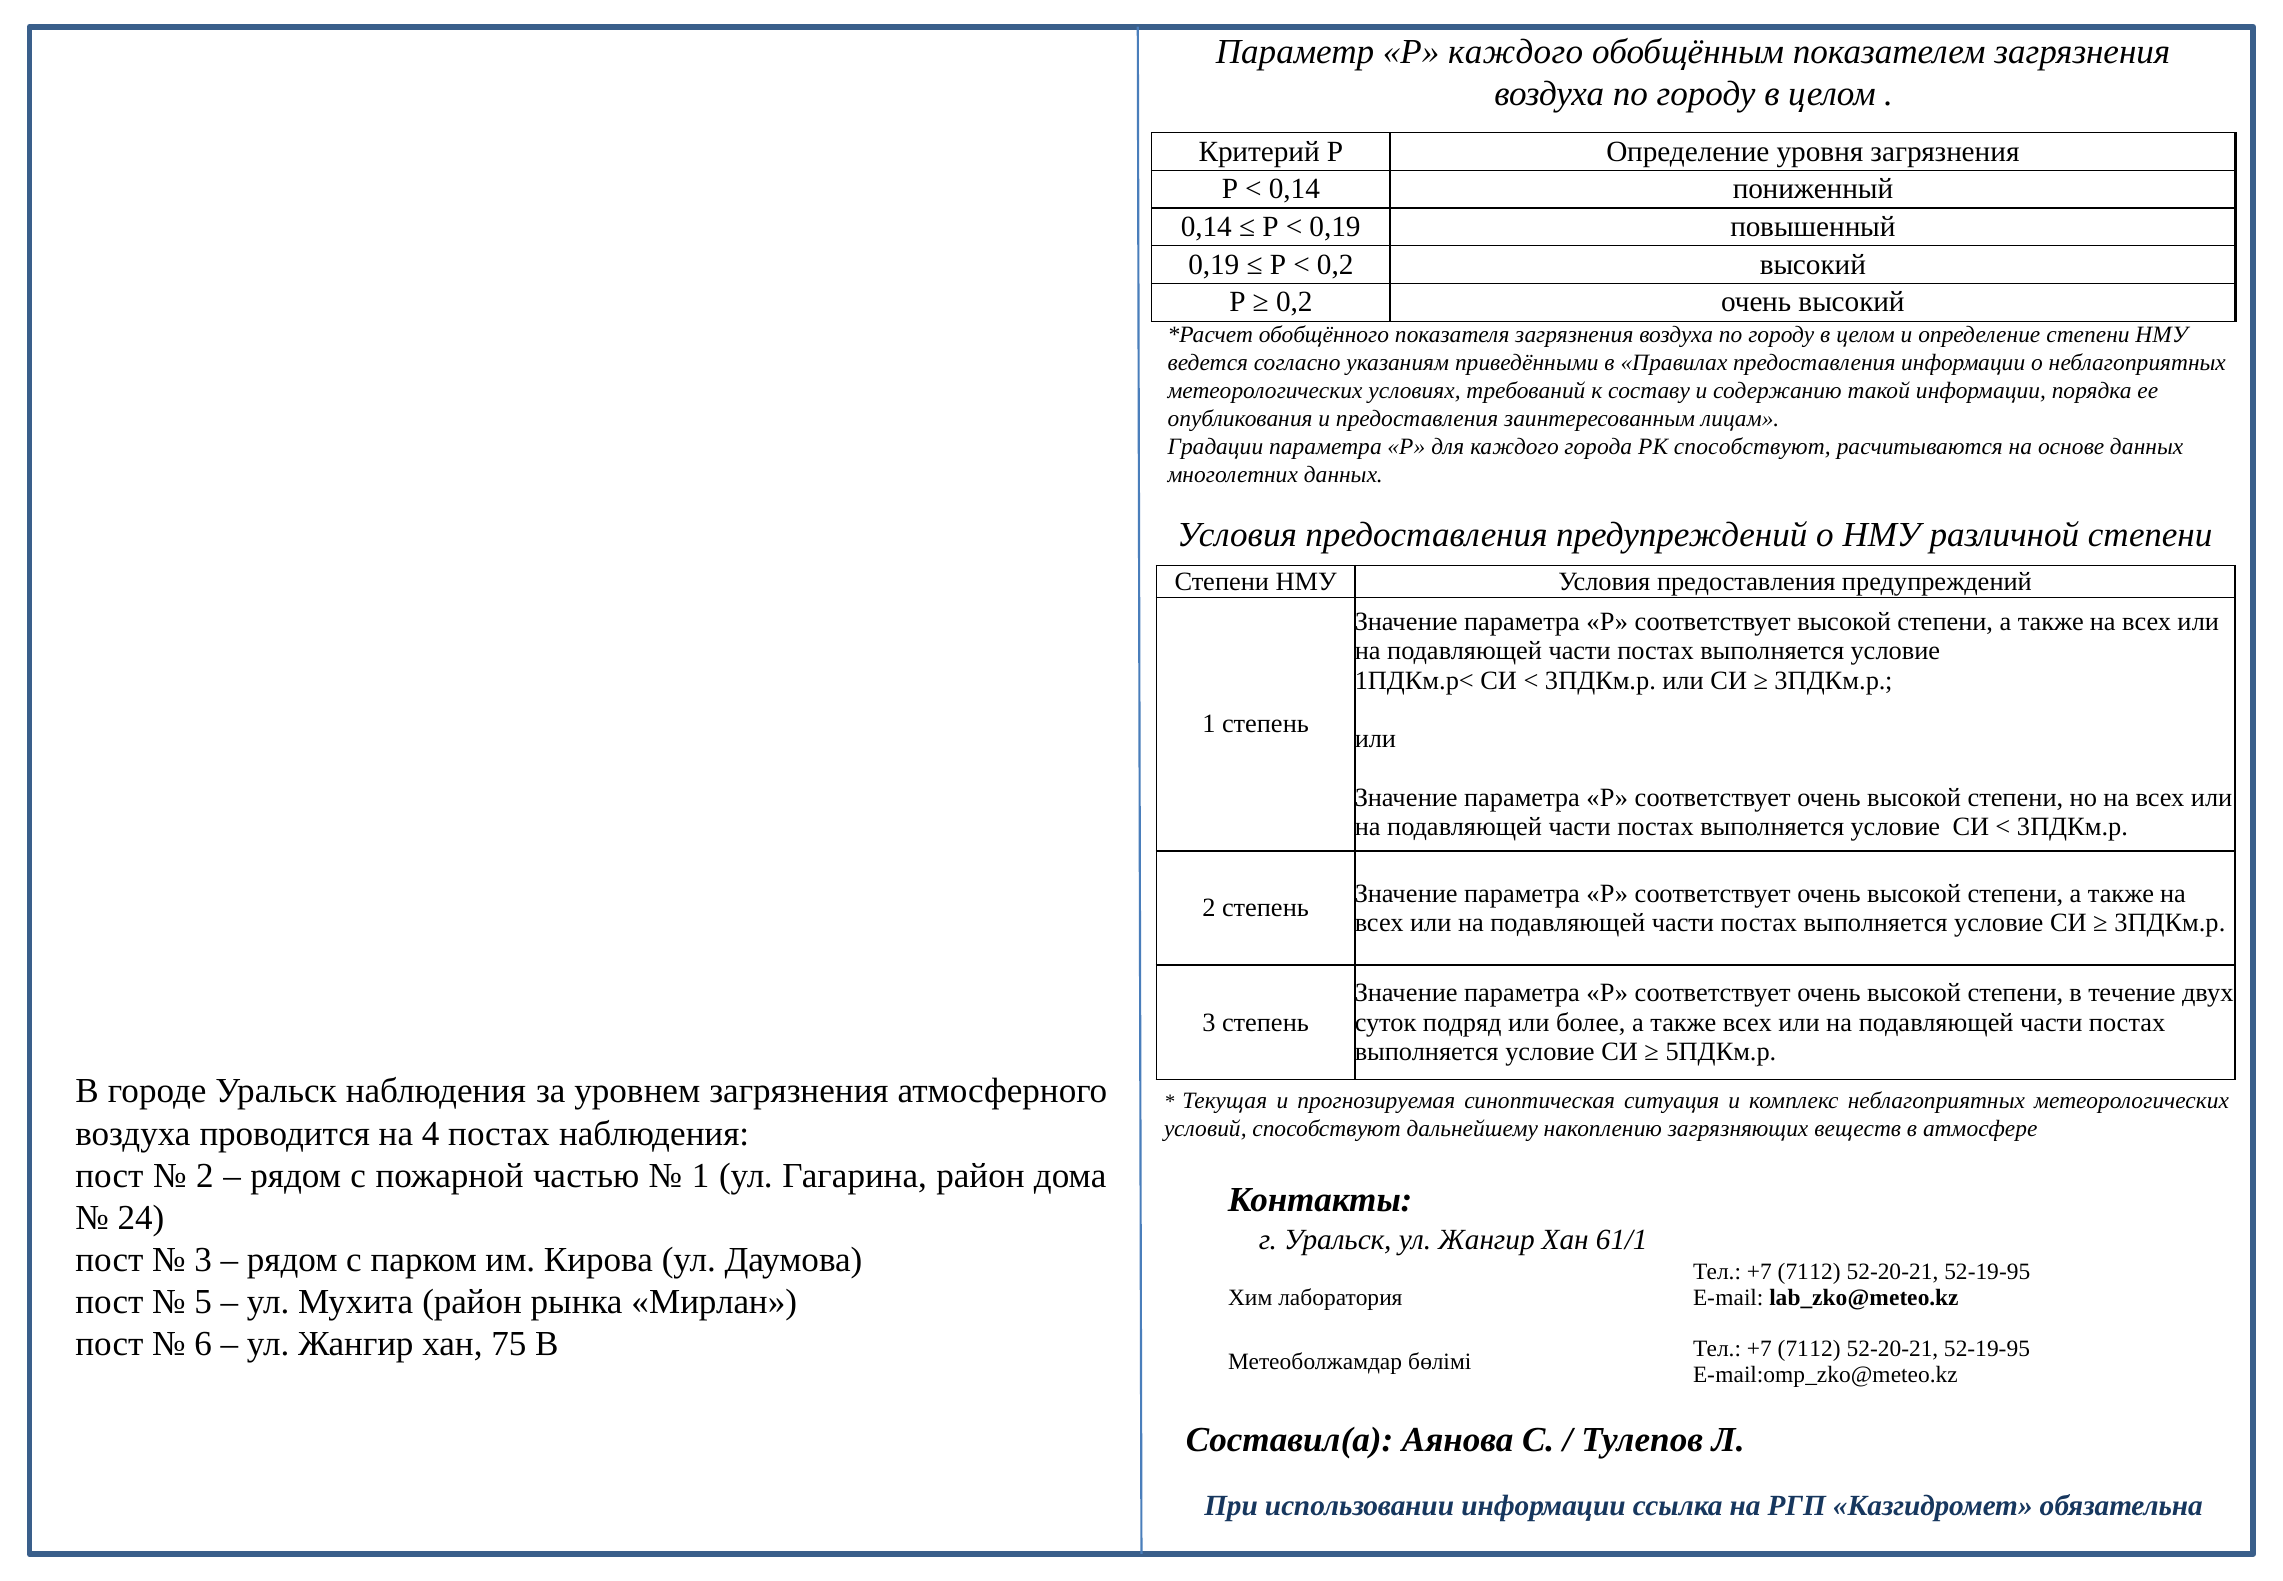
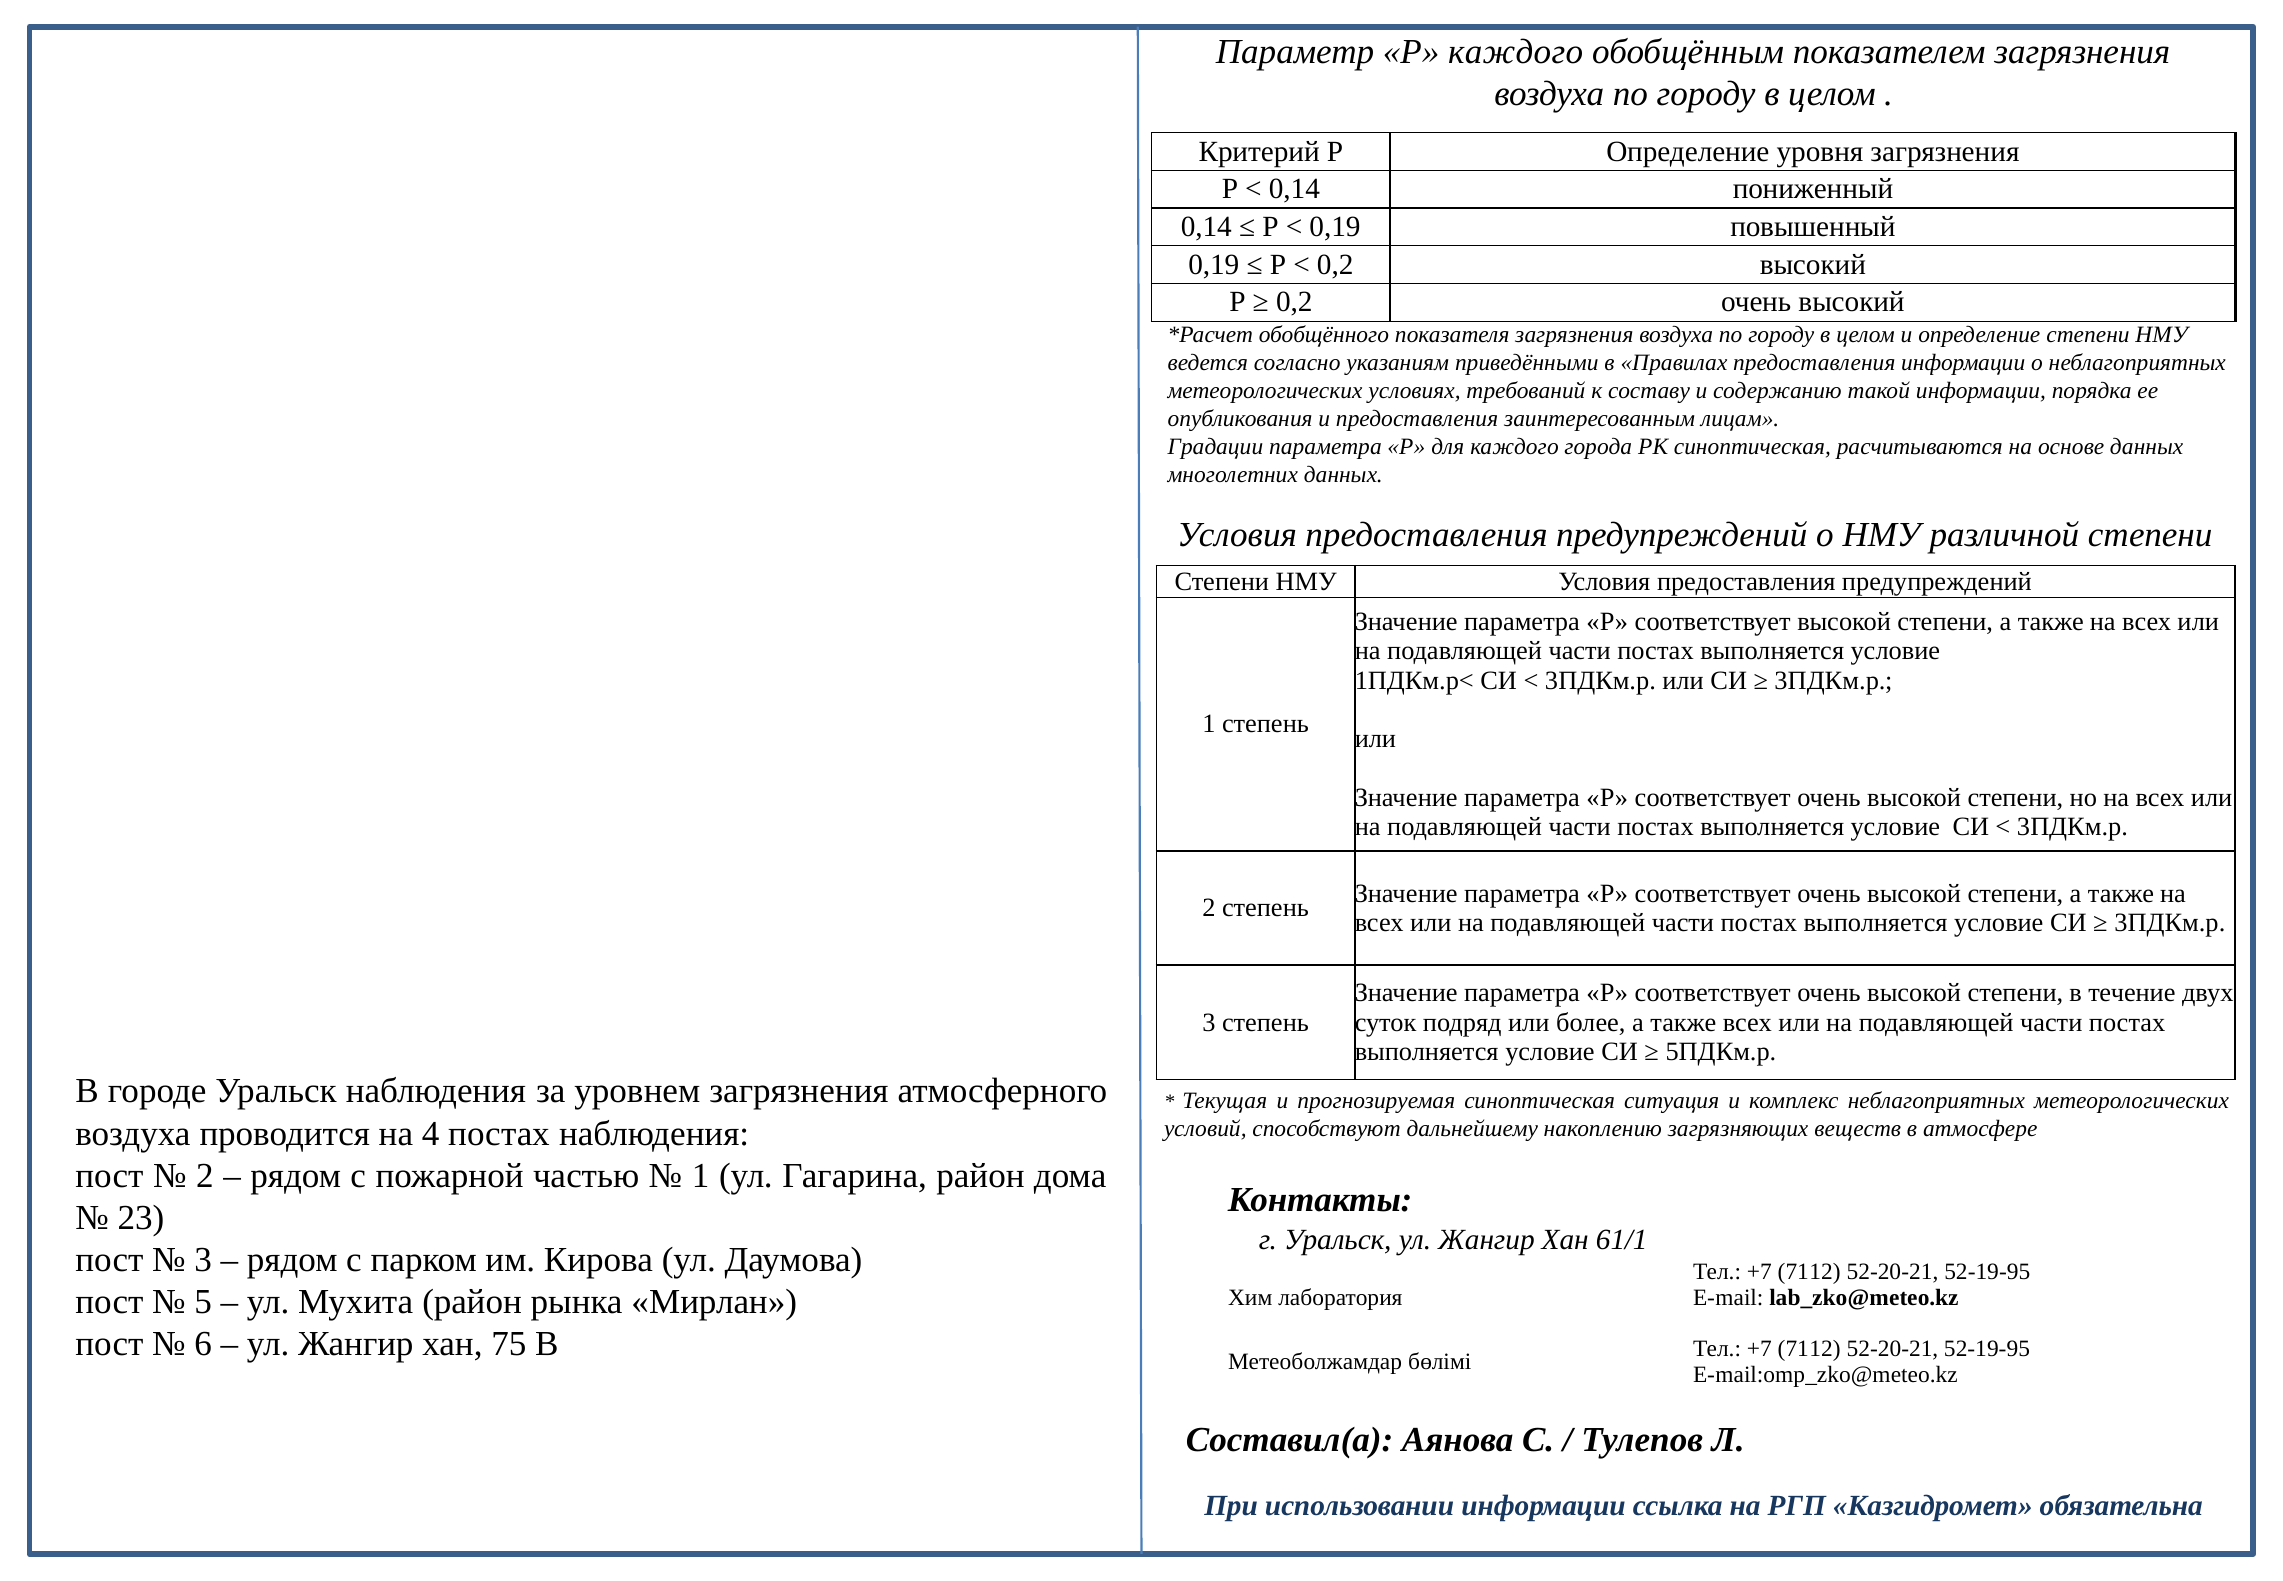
РК способствуют: способствуют -> синоптическая (1752, 447)
24: 24 -> 23 (141, 1217)
